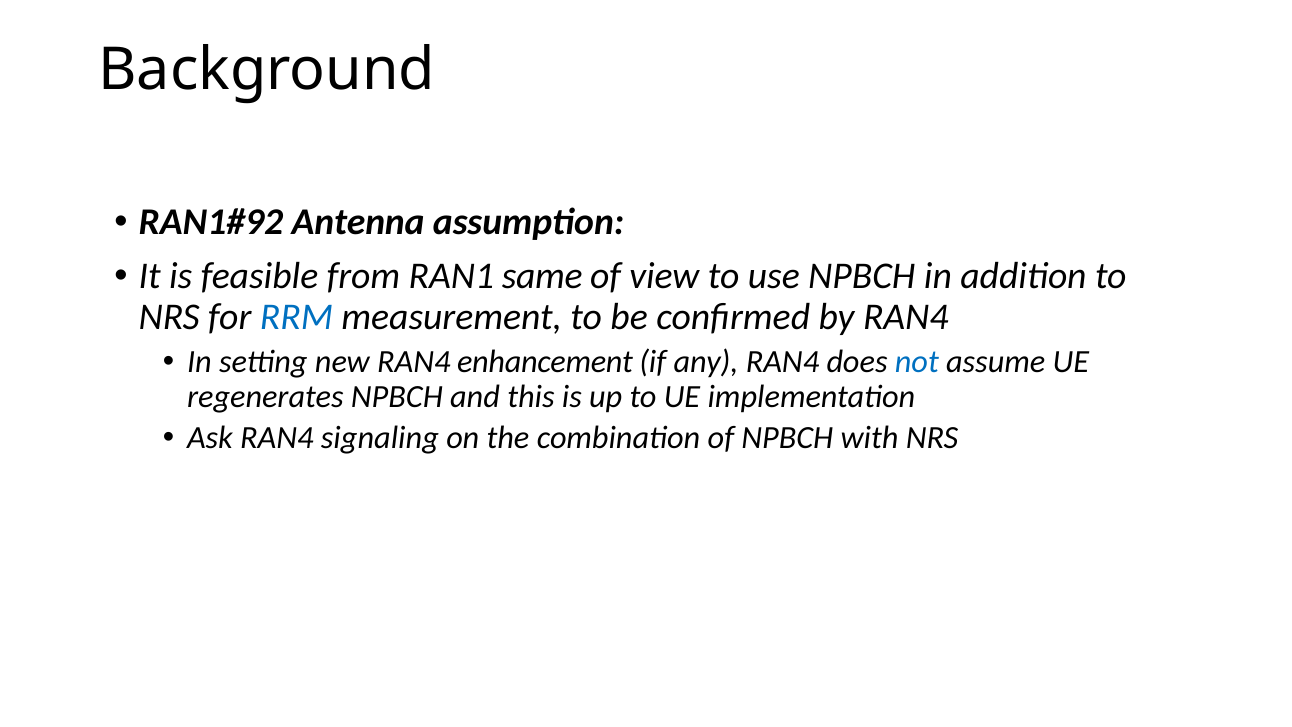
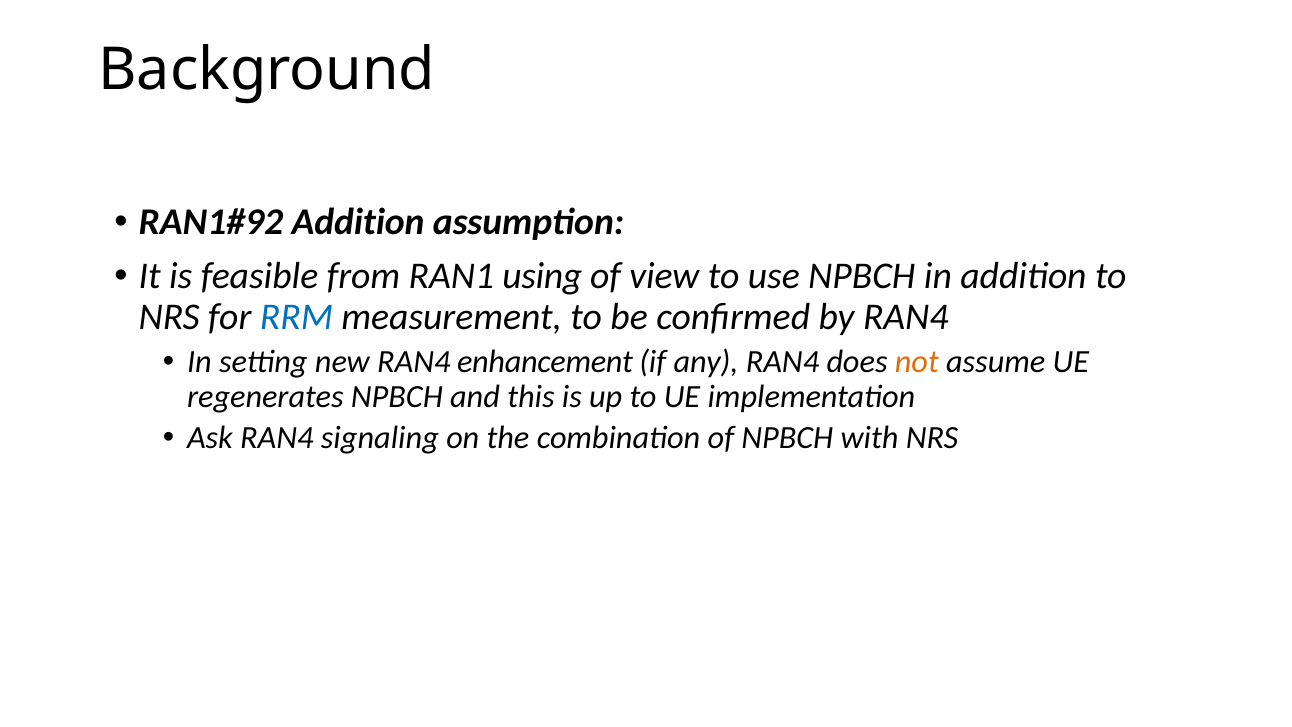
Antenna: Antenna -> Addition (358, 222)
same: same -> using (542, 276)
not colour: blue -> orange (917, 362)
